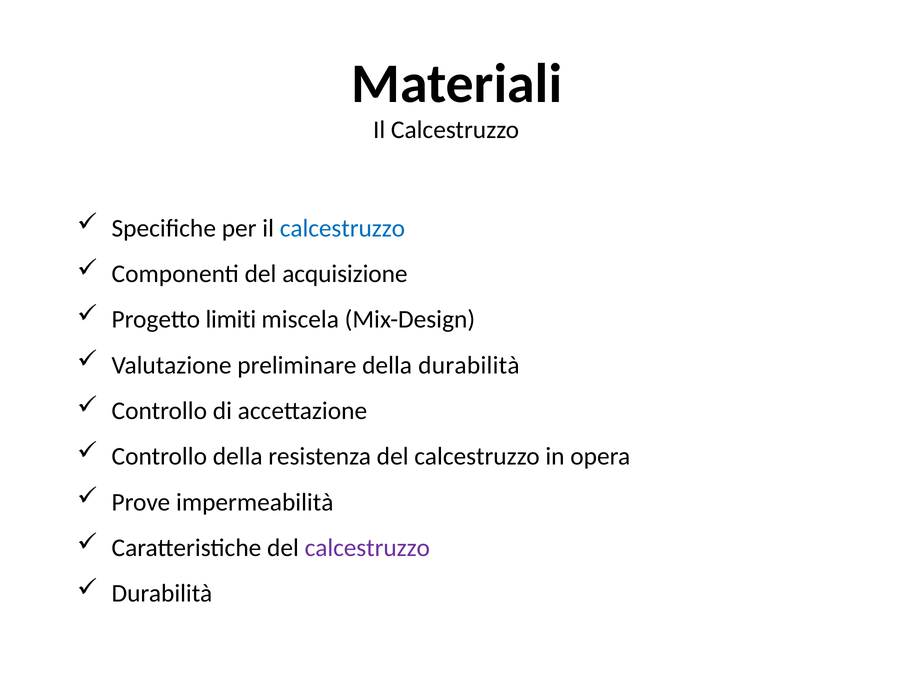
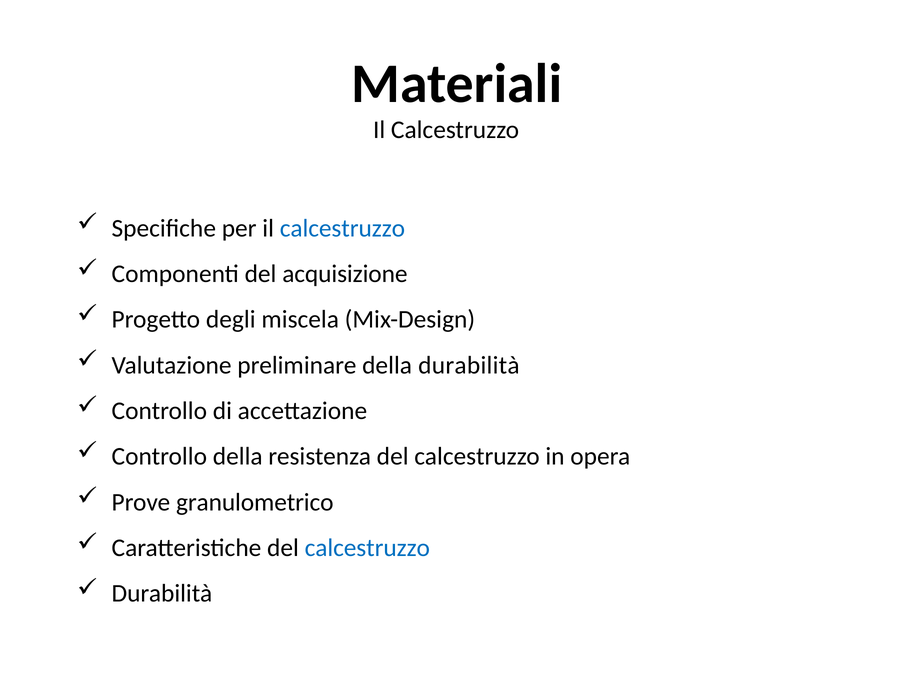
limiti: limiti -> degli (231, 320)
impermeabilità: impermeabilità -> granulometrico (255, 503)
calcestruzzo colour: purple -> blue (367, 548)
